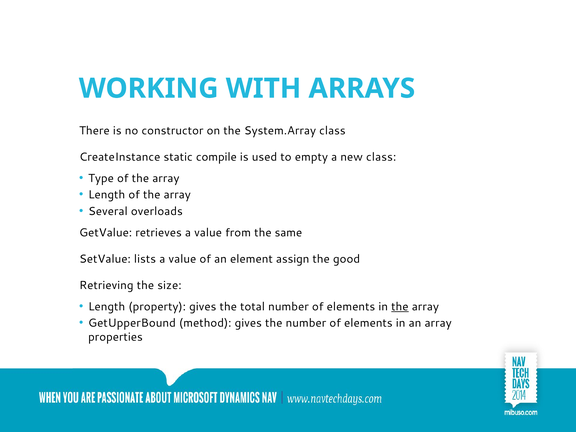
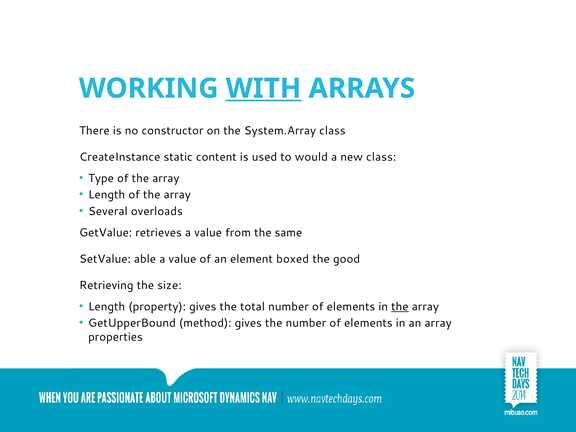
WITH underline: none -> present (264, 88)
compile: compile -> content (216, 157)
empty: empty -> would (311, 157)
lists: lists -> able (145, 259)
assign: assign -> boxed (293, 259)
